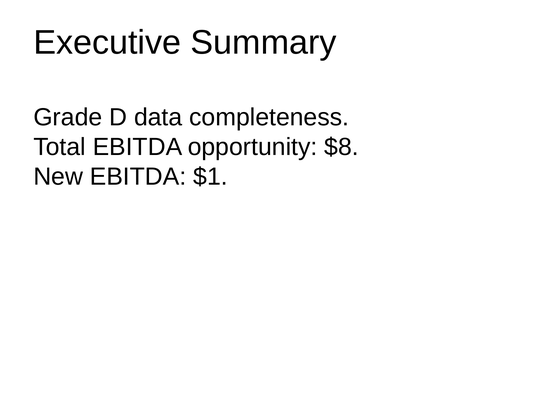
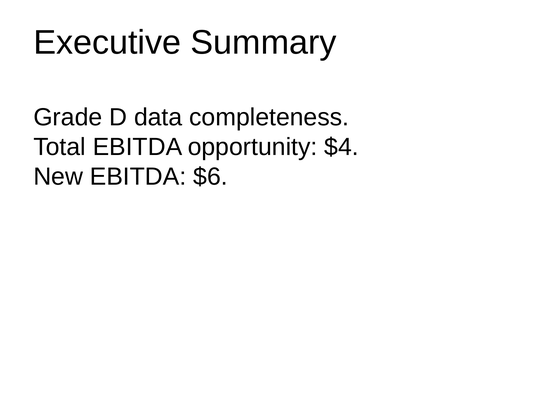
$8: $8 -> $4 (341, 147)
$1: $1 -> $6 (211, 177)
